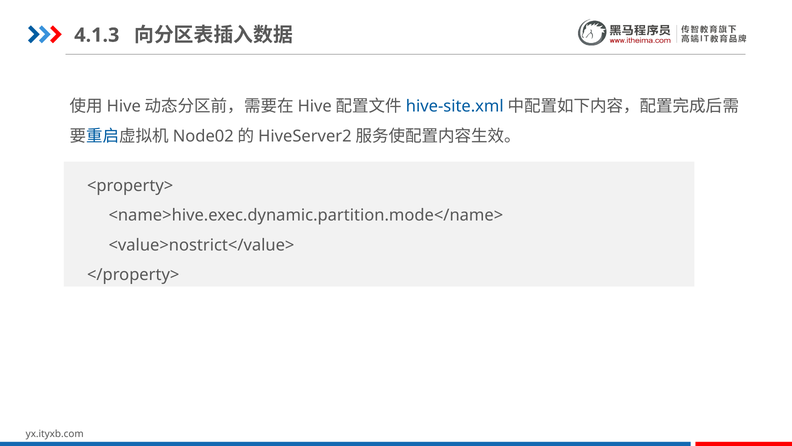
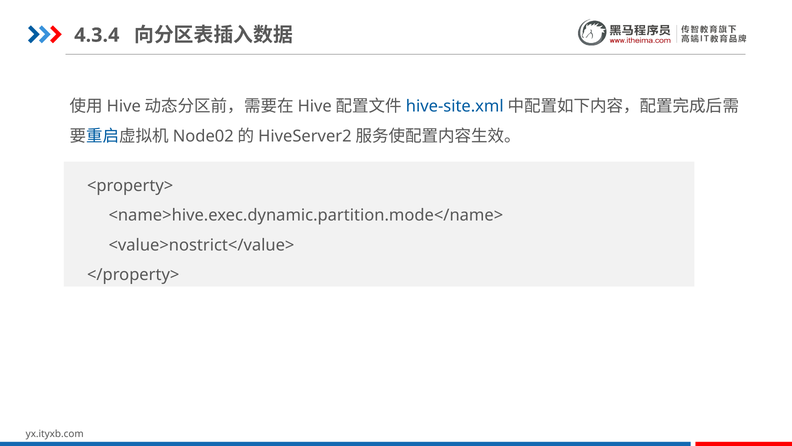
4.1.3: 4.1.3 -> 4.3.4 (97, 35)
